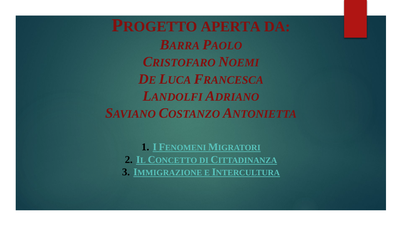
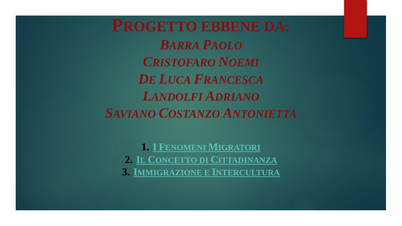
APERTA: APERTA -> EBBENE (231, 27)
